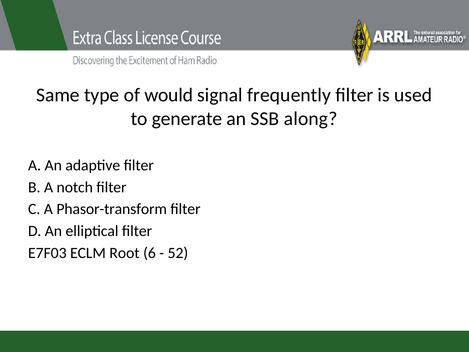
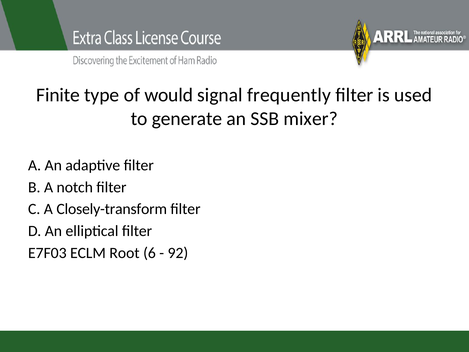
Same: Same -> Finite (58, 95)
along: along -> mixer (311, 119)
Phasor-transform: Phasor-transform -> Closely-transform (112, 209)
52: 52 -> 92 (178, 253)
